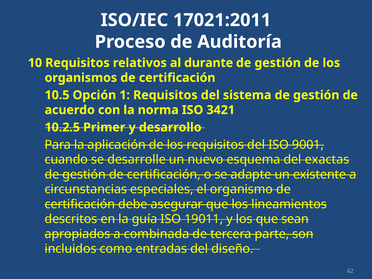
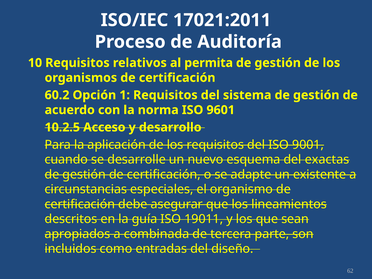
durante: durante -> permita (209, 63)
10.5: 10.5 -> 60.2 (57, 95)
3421: 3421 -> 9601 (221, 110)
Primer: Primer -> Acceso (104, 127)
